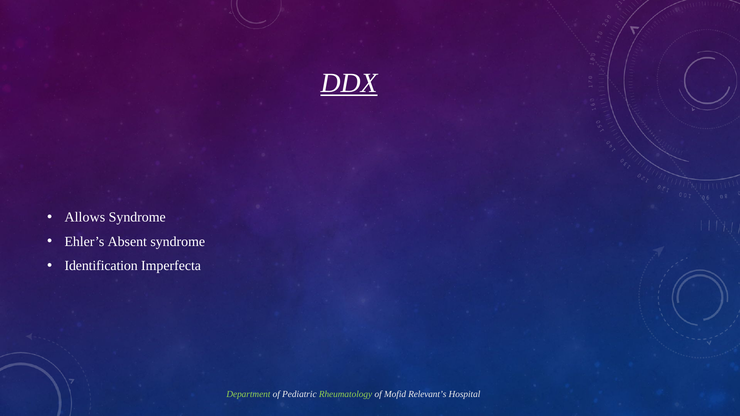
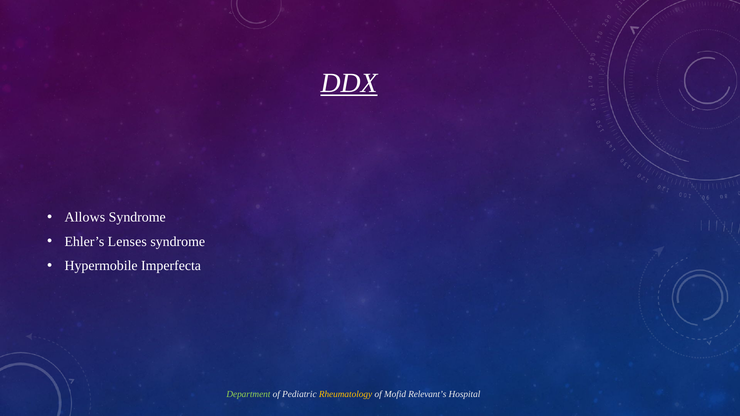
Absent: Absent -> Lenses (127, 242)
Identification: Identification -> Hypermobile (101, 266)
Rheumatology colour: light green -> yellow (346, 394)
